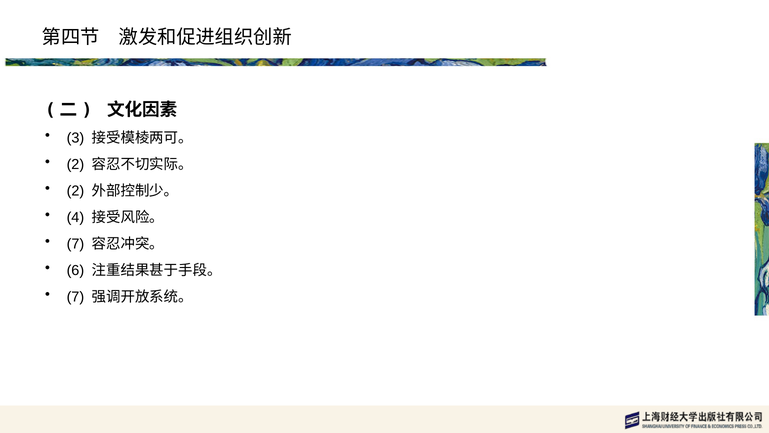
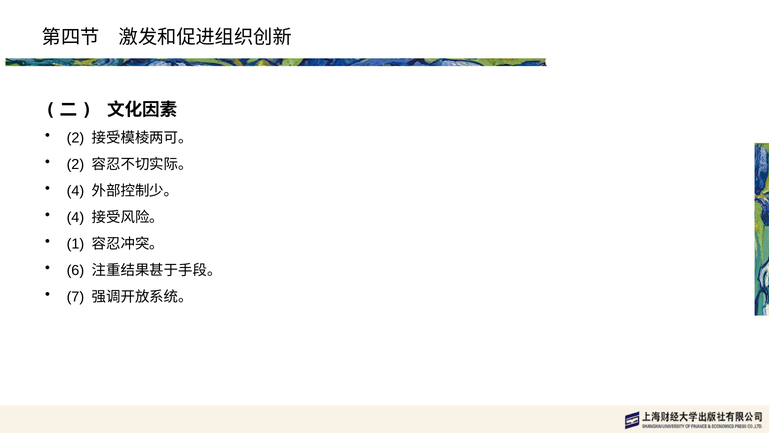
3: 3 -> 2 (75, 138)
2: 2 -> 4 (75, 191)
7: 7 -> 1 (75, 244)
